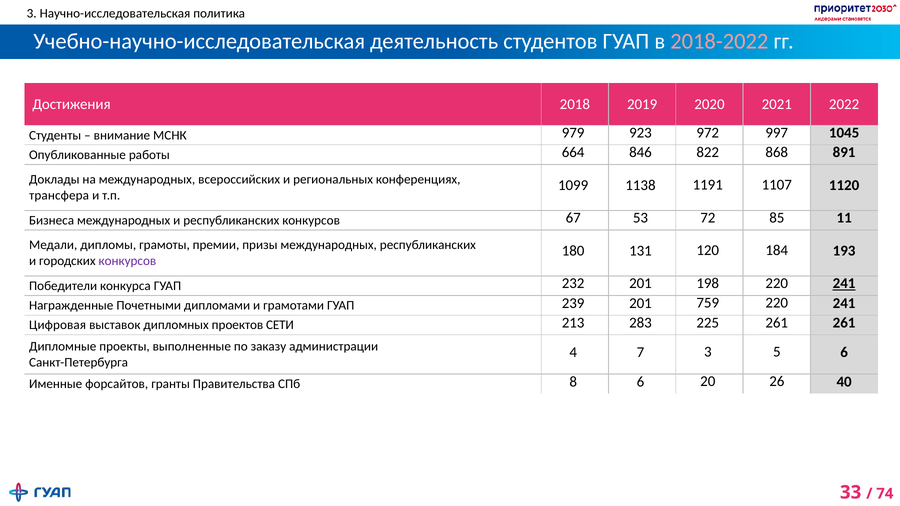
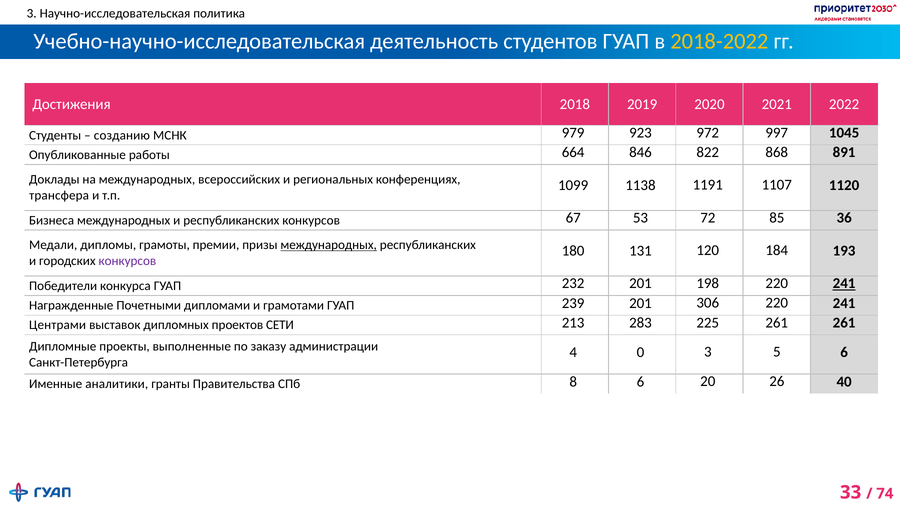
2018-2022 colour: pink -> yellow (719, 41)
внимание: внимание -> созданию (122, 135)
11: 11 -> 36 (844, 218)
международных underline: none -> present (329, 245)
759: 759 -> 306 (708, 303)
Цифровая: Цифровая -> Центрами (58, 325)
7: 7 -> 0 (640, 352)
форсайтов: форсайтов -> аналитики (117, 384)
